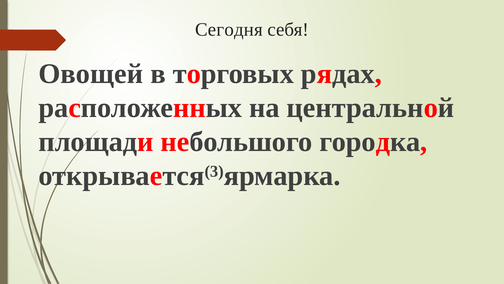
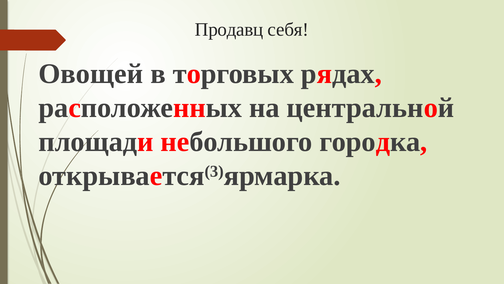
Сегодня: Сегодня -> Продавц (229, 30)
